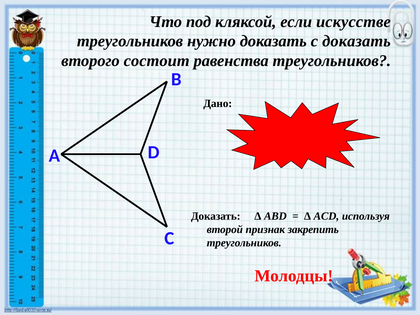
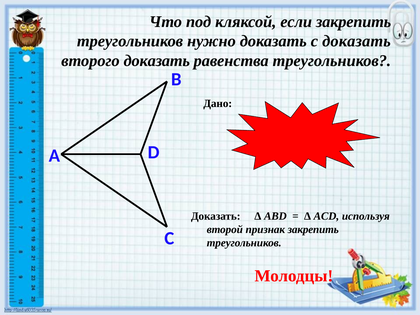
если искусстве: искусстве -> закрепить (354, 22)
второго состоит: состоит -> доказать (157, 61)
